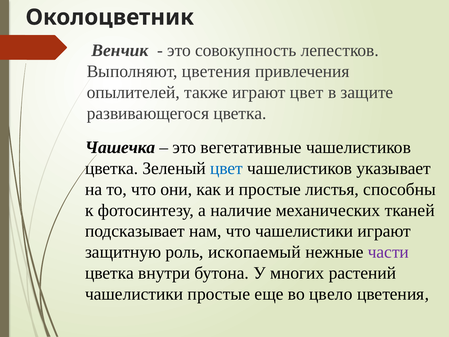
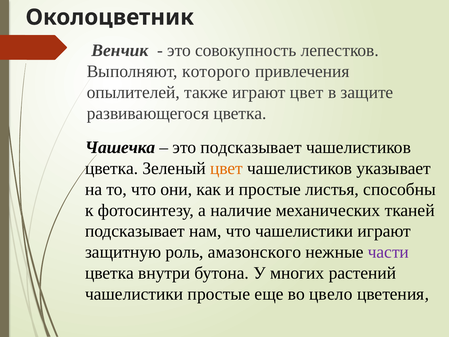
Выполняют цветения: цветения -> которого (216, 71)
это вегетативные: вегетативные -> подсказывает (251, 147)
цвет colour: blue -> orange (226, 168)
ископаемый: ископаемый -> амазонского (255, 252)
